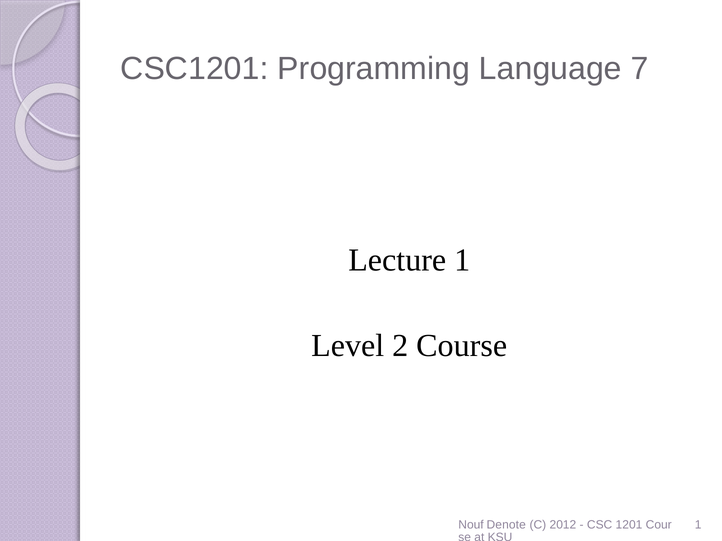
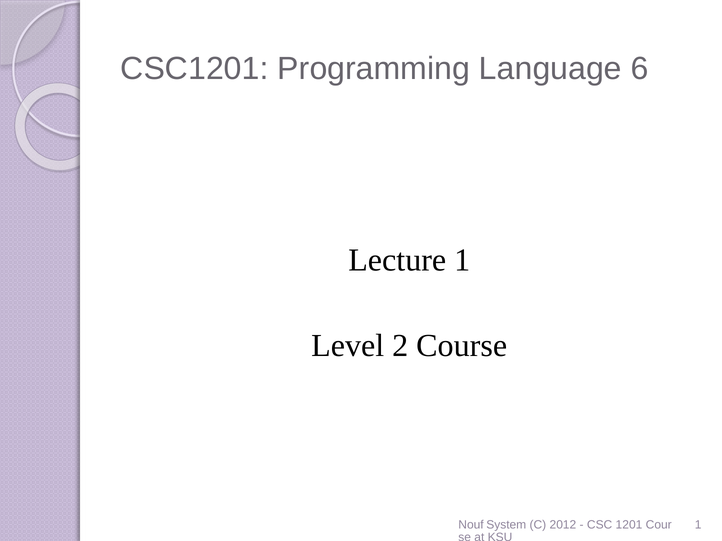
7: 7 -> 6 (640, 69)
Denote: Denote -> System (506, 526)
